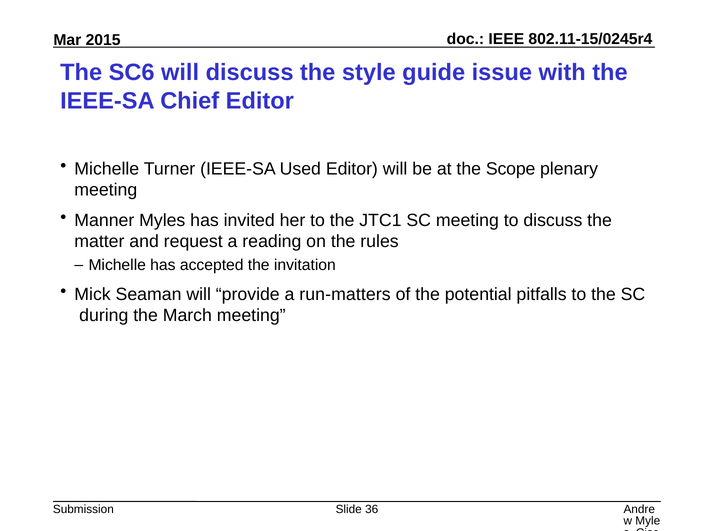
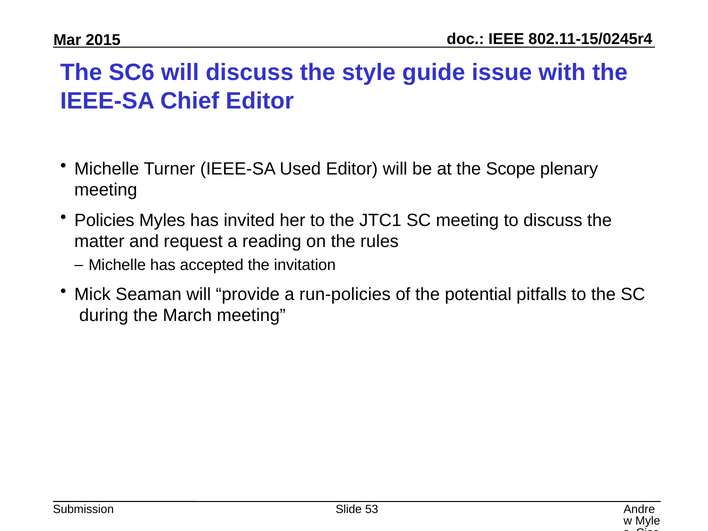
Manner: Manner -> Policies (104, 220)
run-matters: run-matters -> run-policies (345, 294)
36: 36 -> 53 (372, 509)
